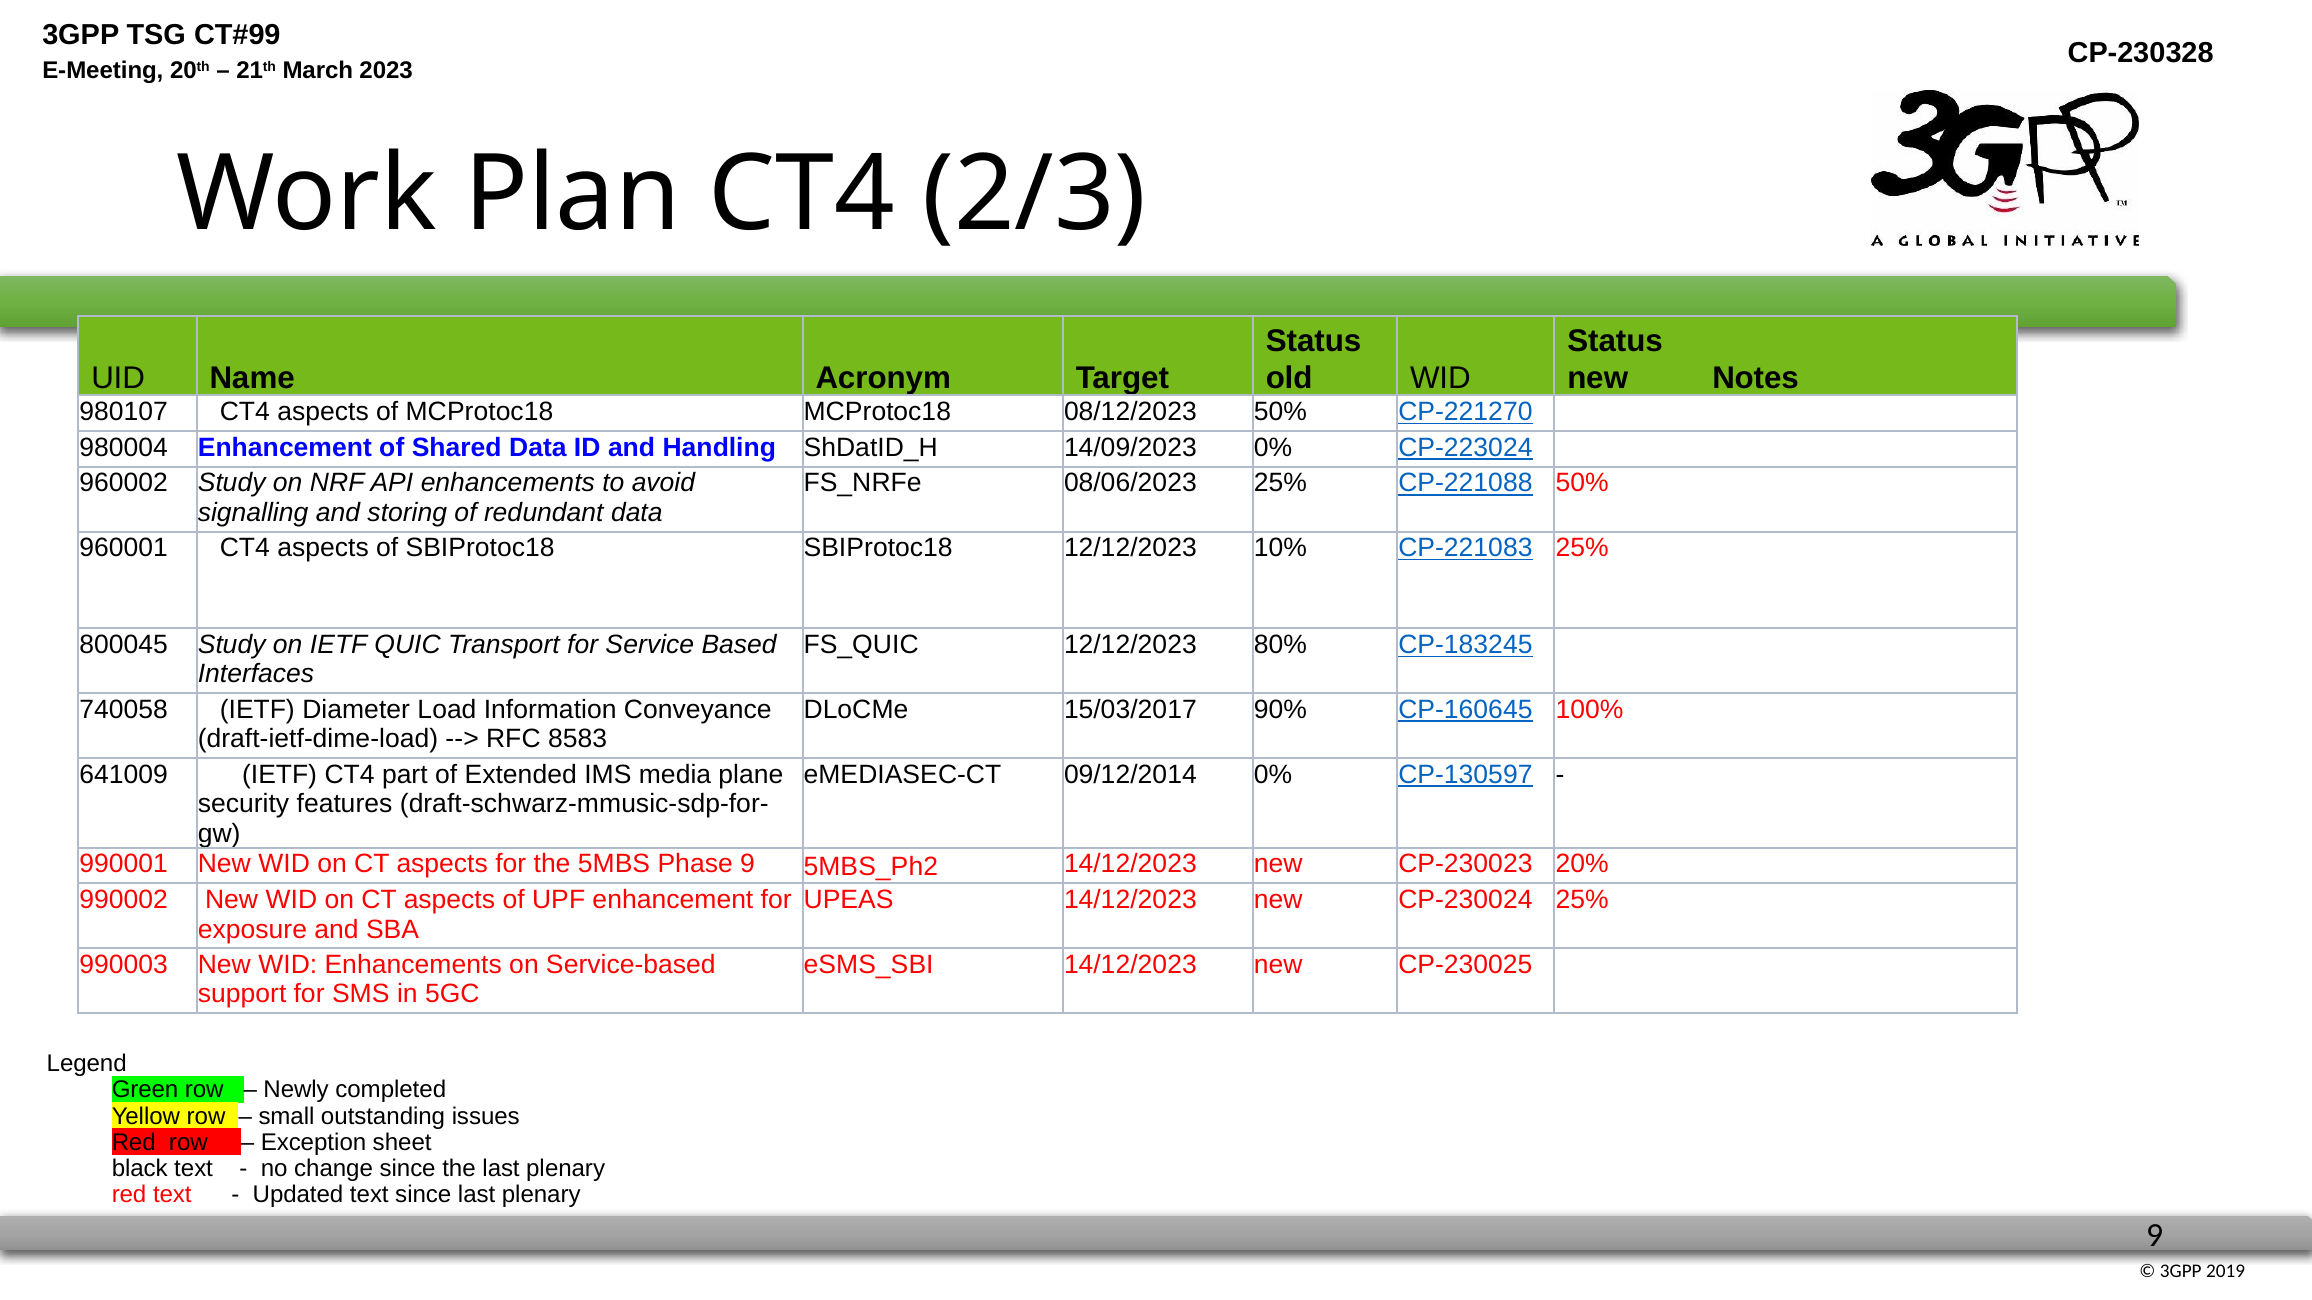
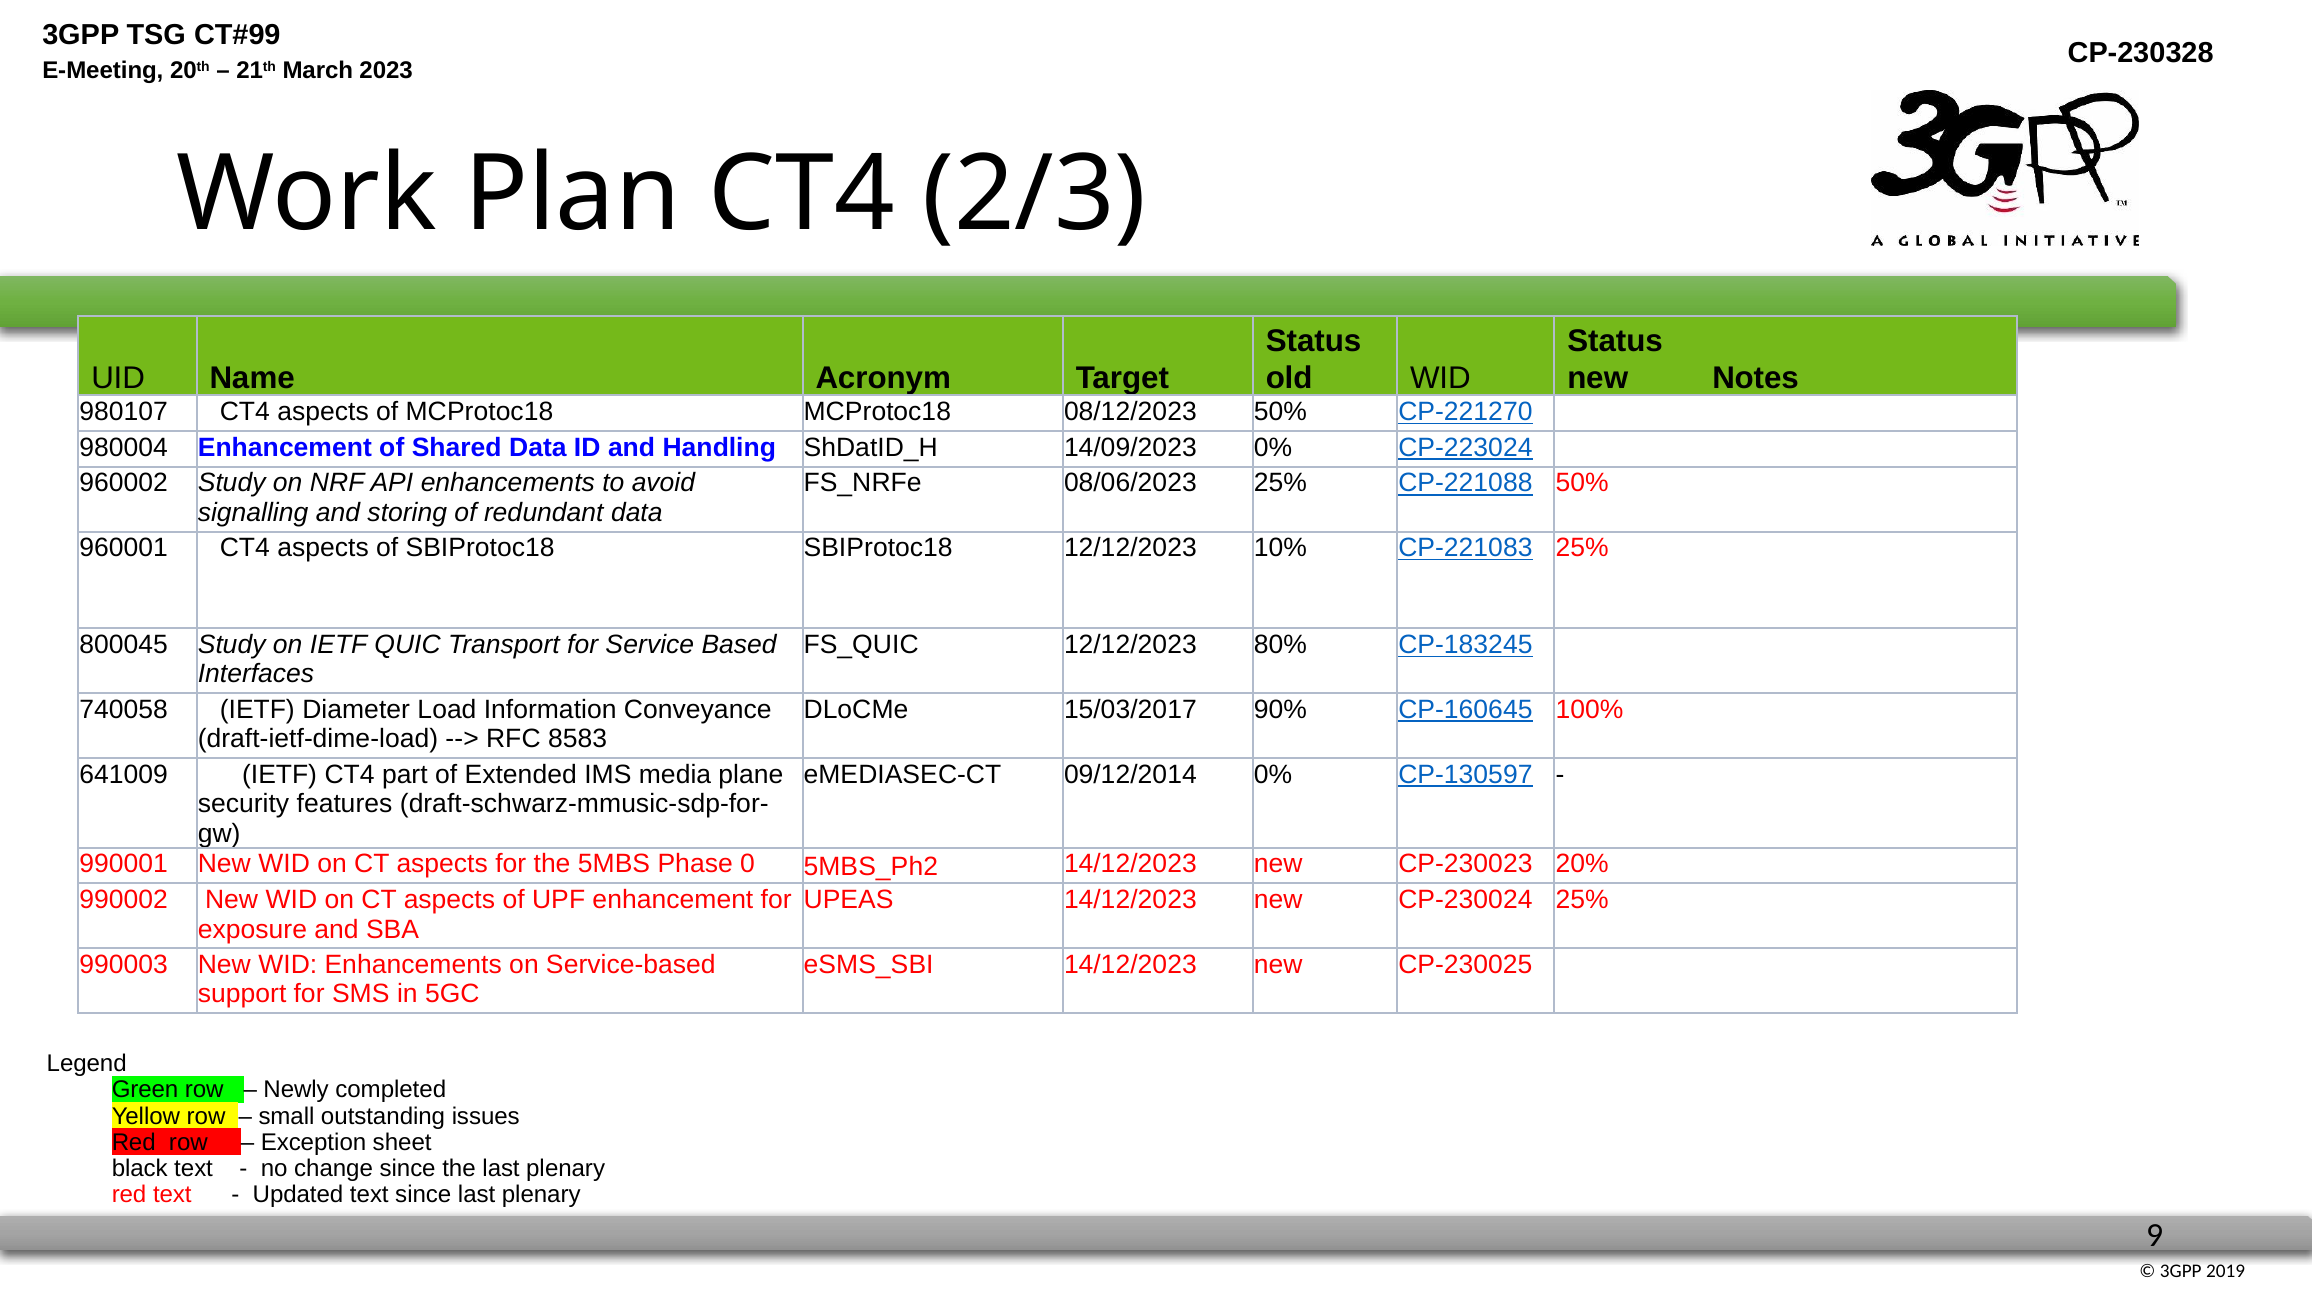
Phase 9: 9 -> 0 (748, 864)
